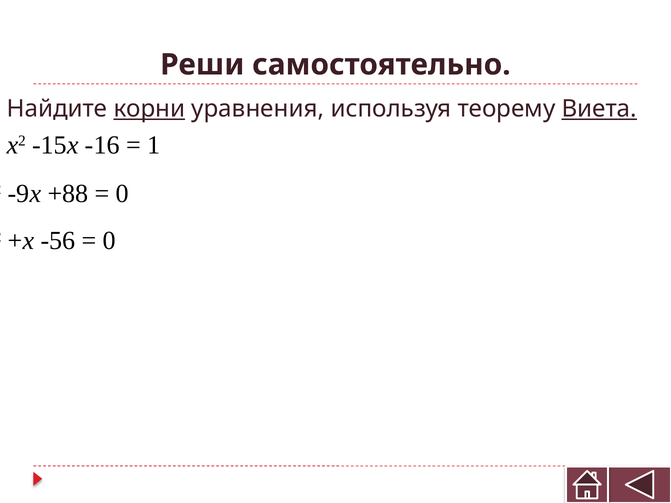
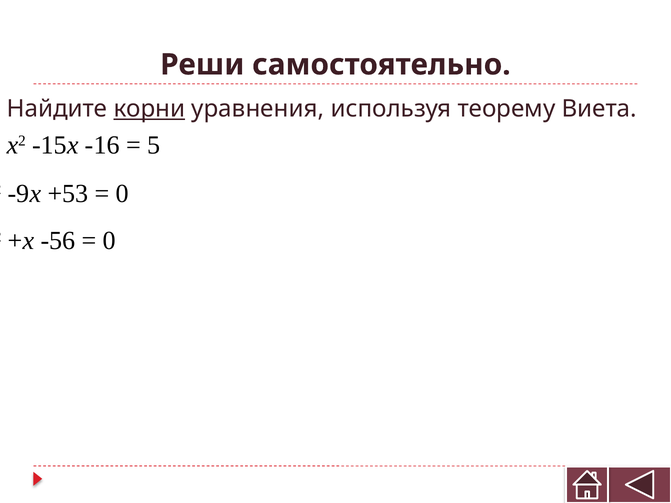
Виета underline: present -> none (599, 109)
1: 1 -> 5 (154, 145)
+88: +88 -> +53 (68, 194)
